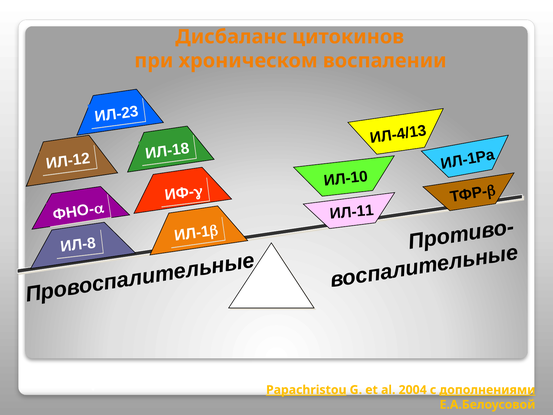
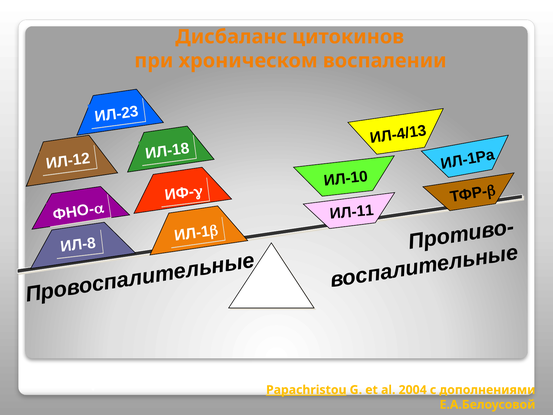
дополнениями underline: present -> none (487, 390)
